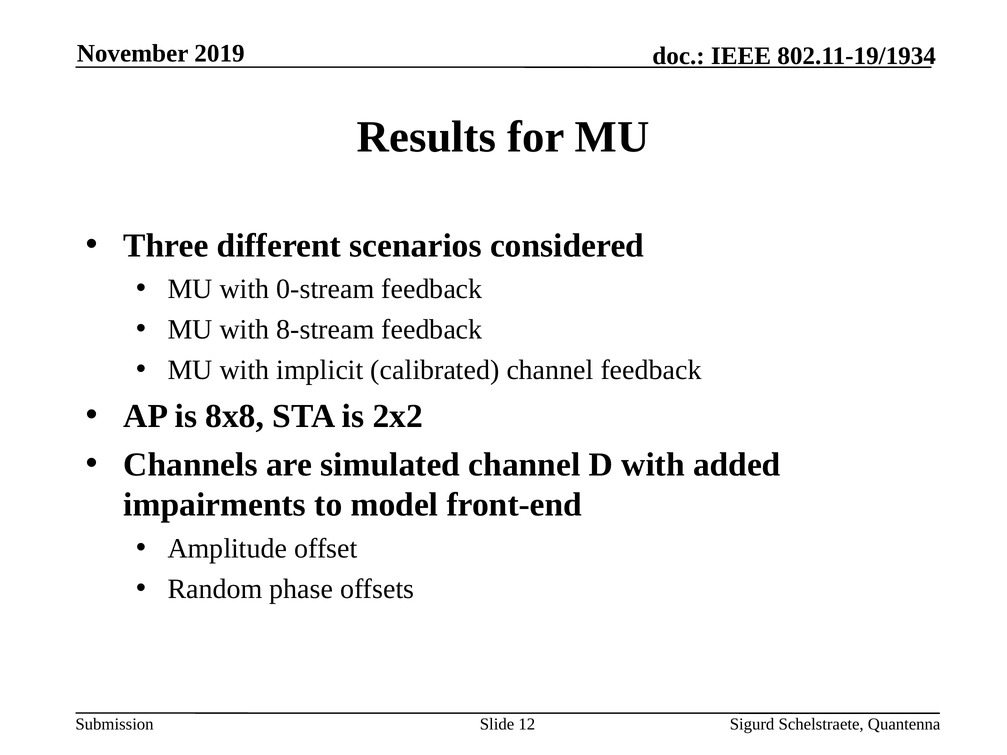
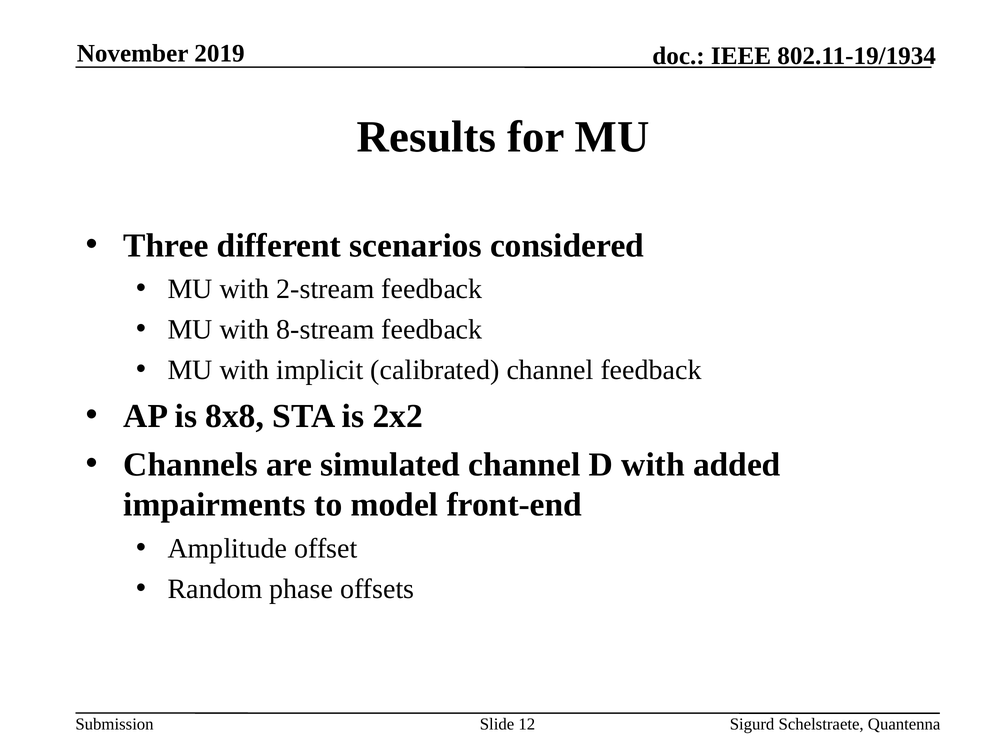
0-stream: 0-stream -> 2-stream (325, 289)
